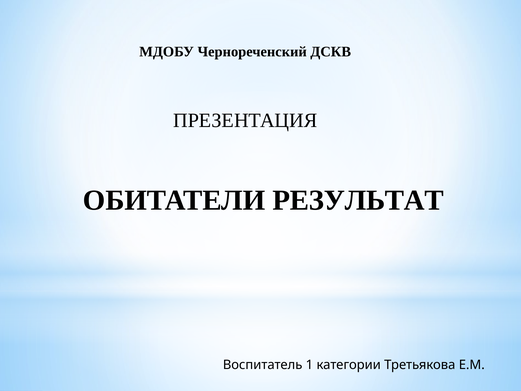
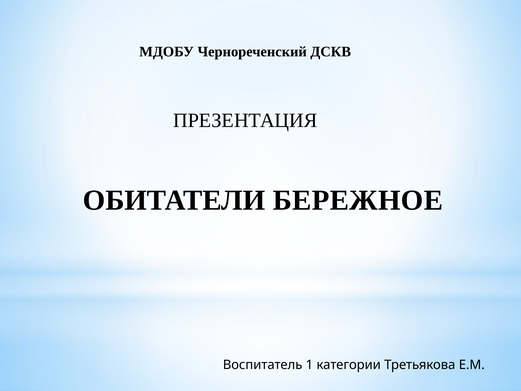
РЕЗУЛЬТАТ: РЕЗУЛЬТАТ -> БЕРЕЖНОЕ (358, 200)
